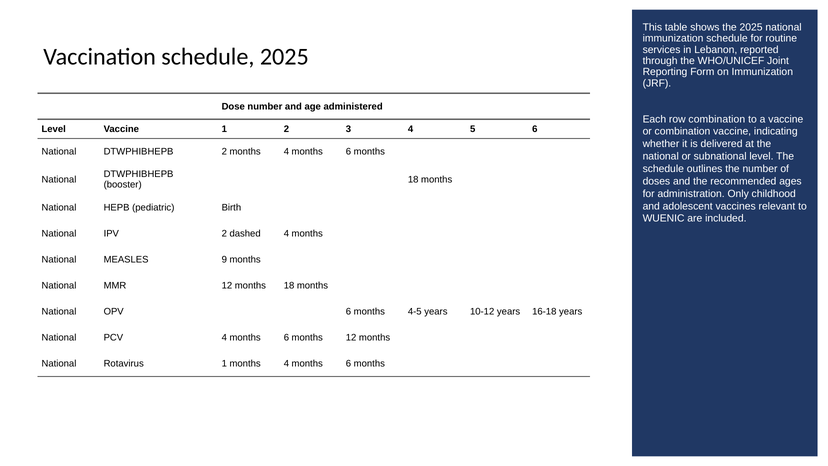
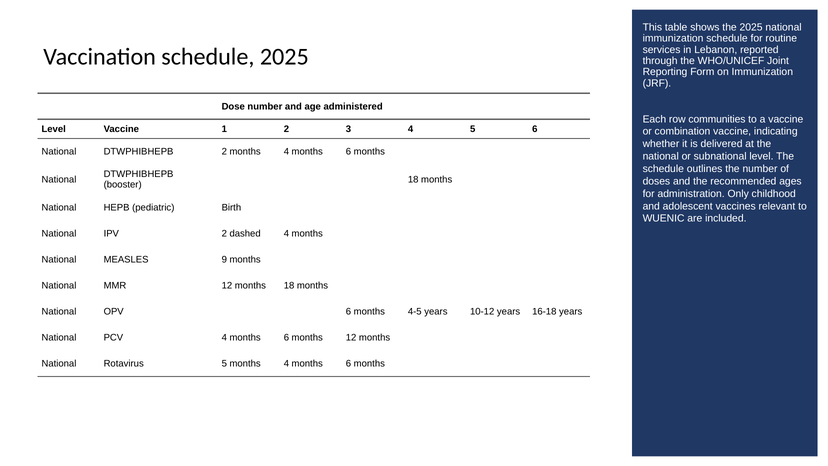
row combination: combination -> communities (717, 119)
Rotavirus 1: 1 -> 5 (224, 363)
